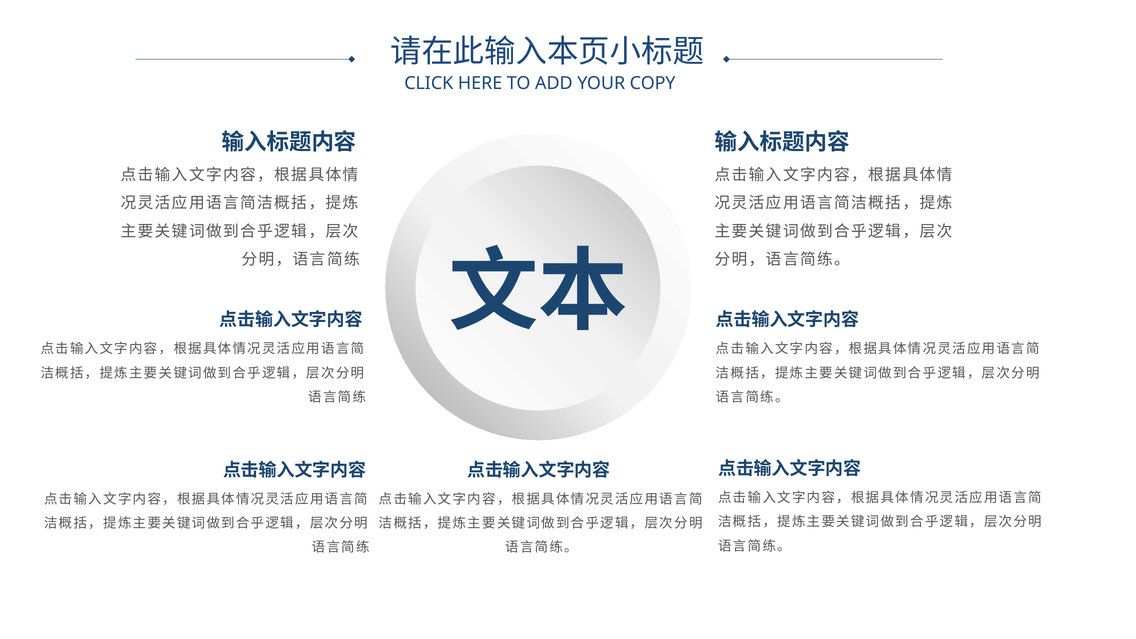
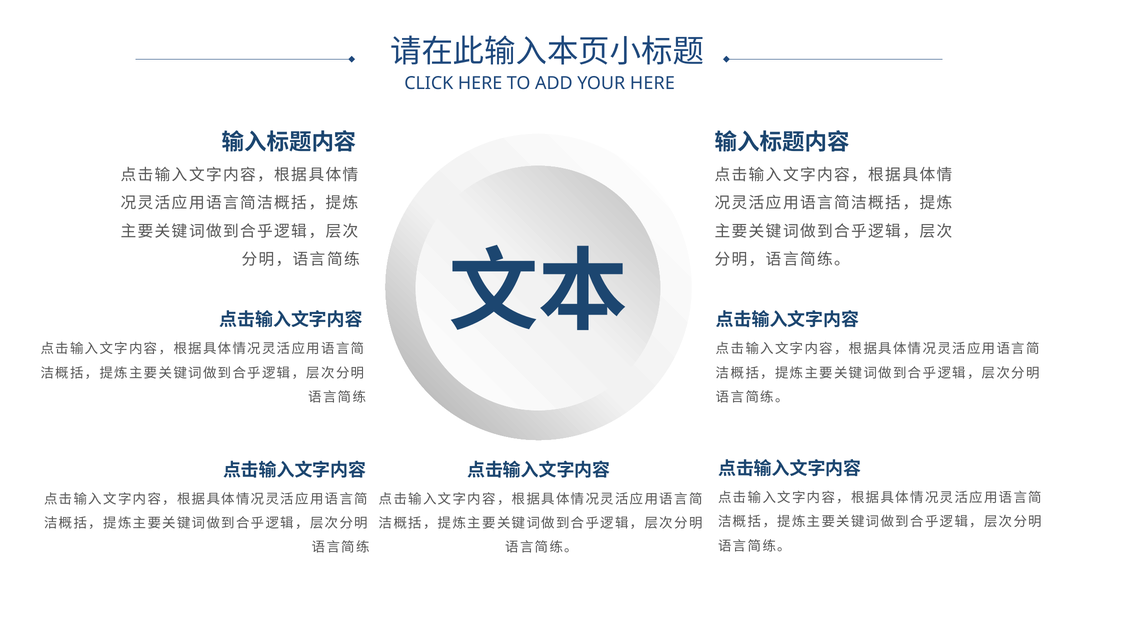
YOUR COPY: COPY -> HERE (652, 83)
